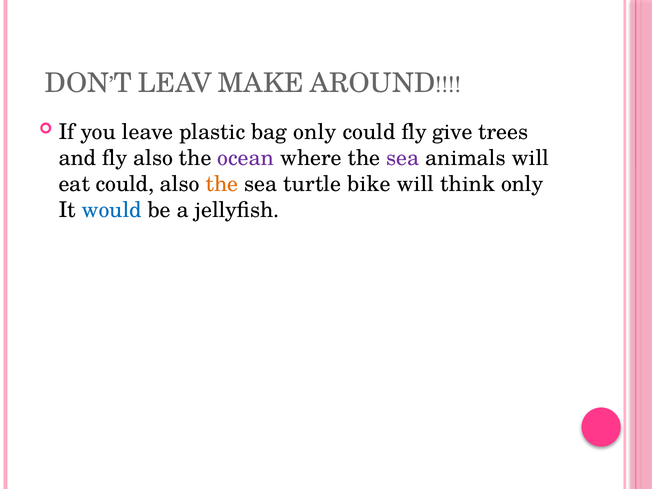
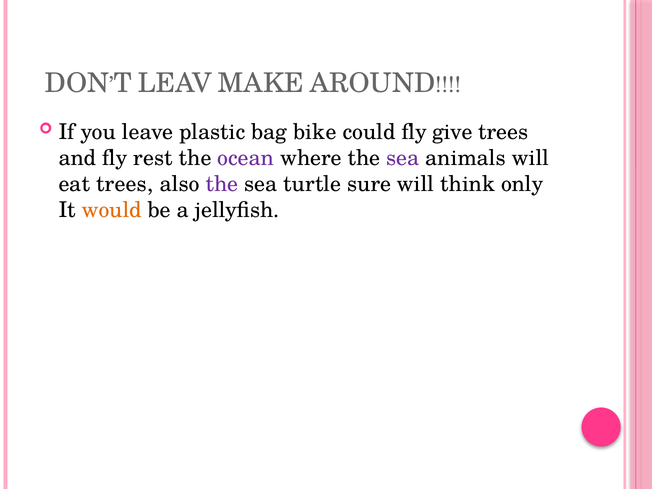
bag only: only -> bike (315, 132)
fly also: also -> rest (153, 158)
eat could: could -> trees (125, 184)
the colour: orange -> purple (222, 184)
bike: bike -> sure (369, 184)
would colour: blue -> orange (112, 210)
